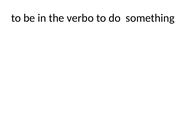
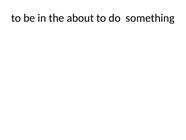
verbo: verbo -> about (80, 18)
